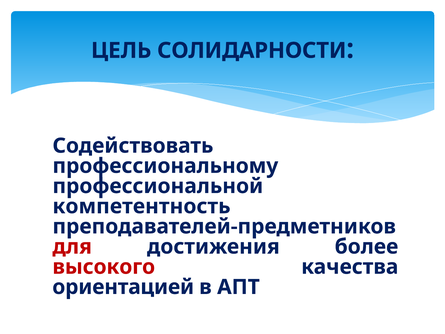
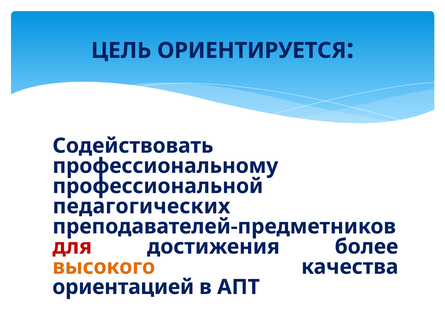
СОЛИДАРНОСТИ: СОЛИДАРНОСТИ -> ОРИЕНТИРУЕТСЯ (252, 50)
компетентность: компетентность -> педагогических (141, 206)
высокого colour: red -> orange (104, 267)
